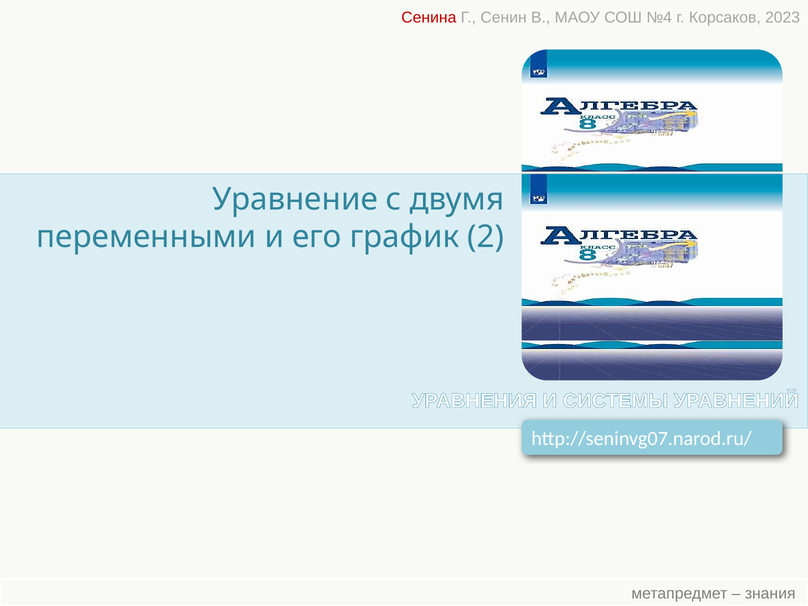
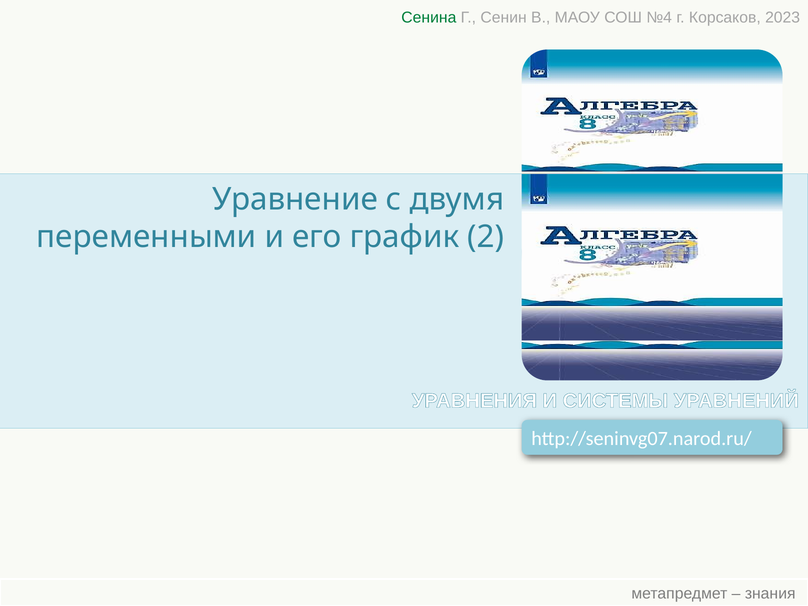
Сенина colour: red -> green (429, 18)
